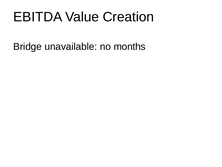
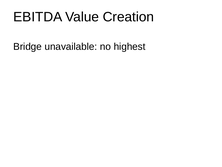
months: months -> highest (130, 47)
